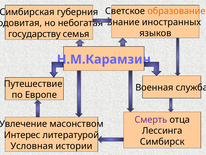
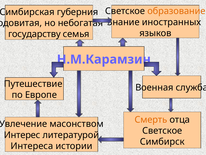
Смерть colour: purple -> orange (151, 119)
Лессинга: Лессинга -> Светское (162, 130)
Условная: Условная -> Интереса (32, 146)
